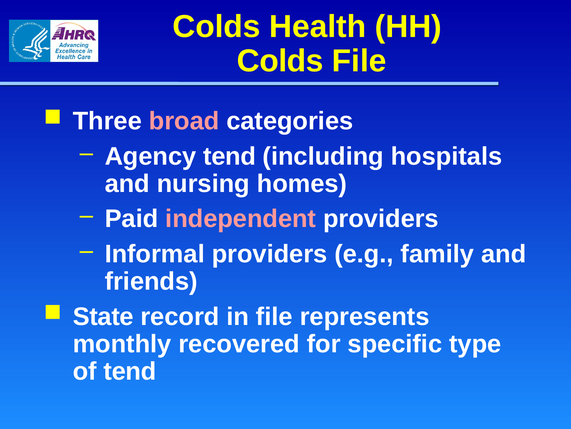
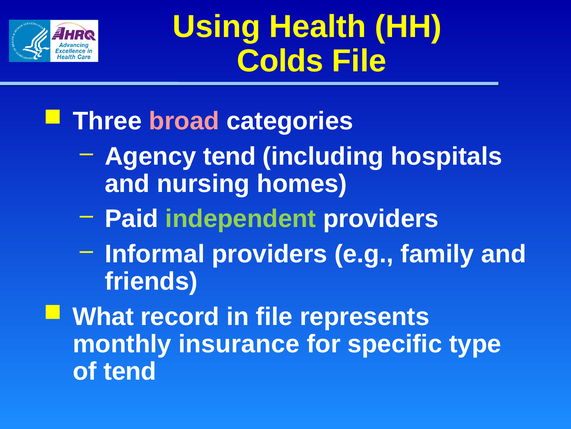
Colds: Colds -> Using (217, 27)
independent colour: pink -> light green (241, 219)
State: State -> What (103, 316)
recovered: recovered -> insurance (239, 343)
